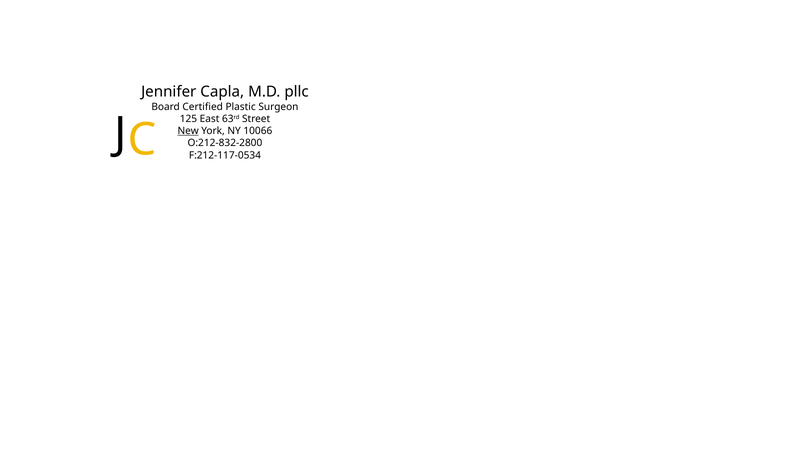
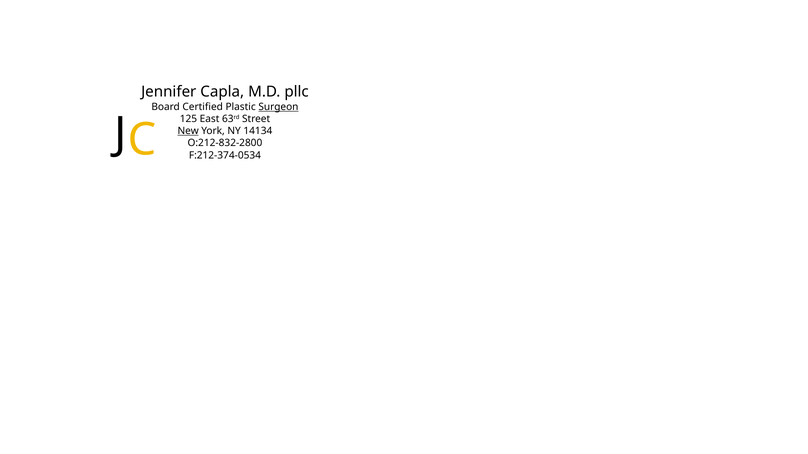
Surgeon underline: none -> present (278, 107)
10066: 10066 -> 14134 (258, 131)
F:212-117-0534: F:212-117-0534 -> F:212-374-0534 (225, 155)
